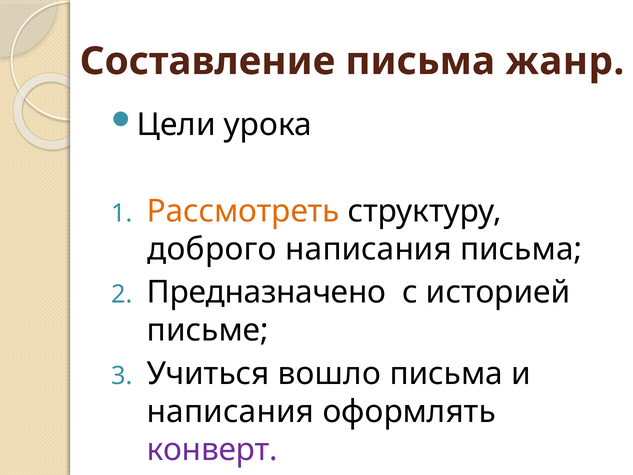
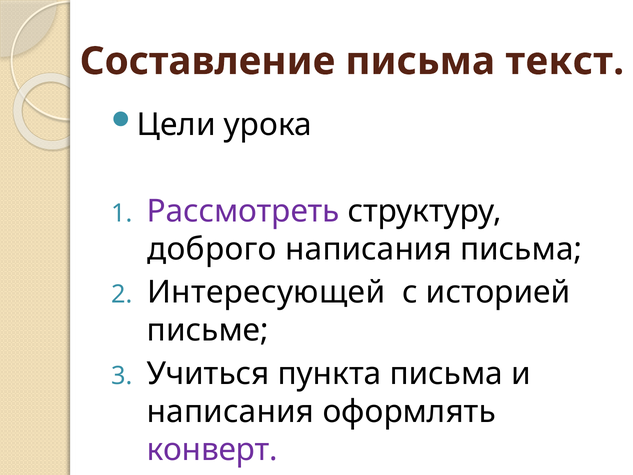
жанр: жанр -> текст (565, 61)
Рассмотреть colour: orange -> purple (243, 211)
Предназначено: Предназначено -> Интересующей (266, 292)
вошло: вошло -> пункта (330, 374)
